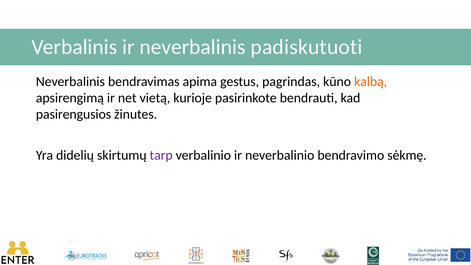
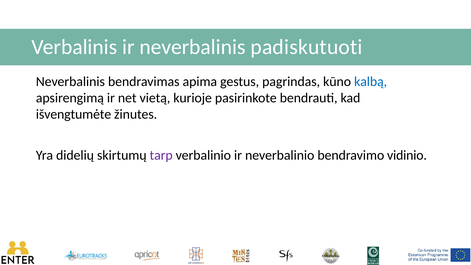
kalbą colour: orange -> blue (371, 81)
pasirengusios: pasirengusios -> išvengtumėte (74, 114)
sėkmę: sėkmę -> vidinio (407, 155)
